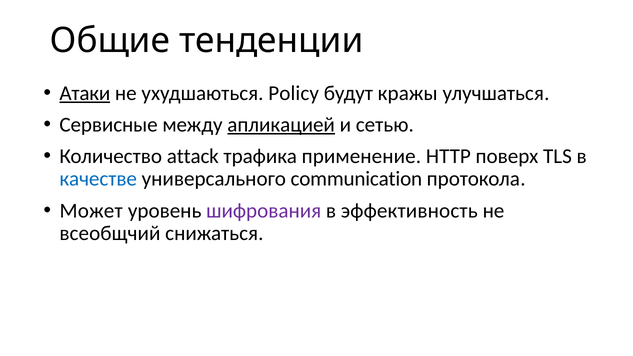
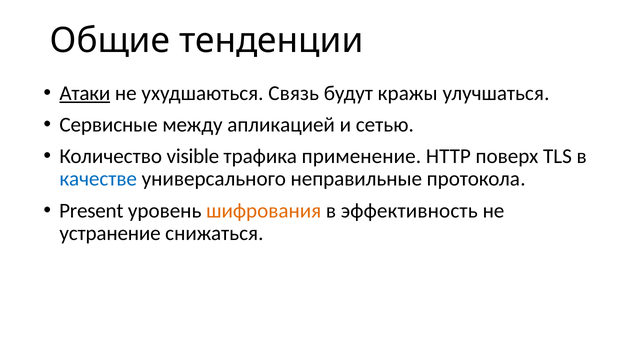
Policy: Policy -> Связь (294, 93)
апликацией underline: present -> none (281, 125)
attack: attack -> visible (193, 156)
communication: communication -> неправильные (356, 179)
Может: Может -> Present (91, 211)
шифрования colour: purple -> orange (264, 211)
всеобщчий: всеобщчий -> устранение (110, 233)
